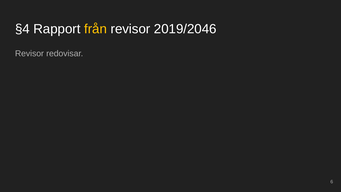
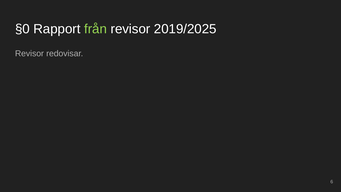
§4: §4 -> §0 (22, 29)
från colour: yellow -> light green (96, 29)
2019/2046: 2019/2046 -> 2019/2025 (185, 29)
